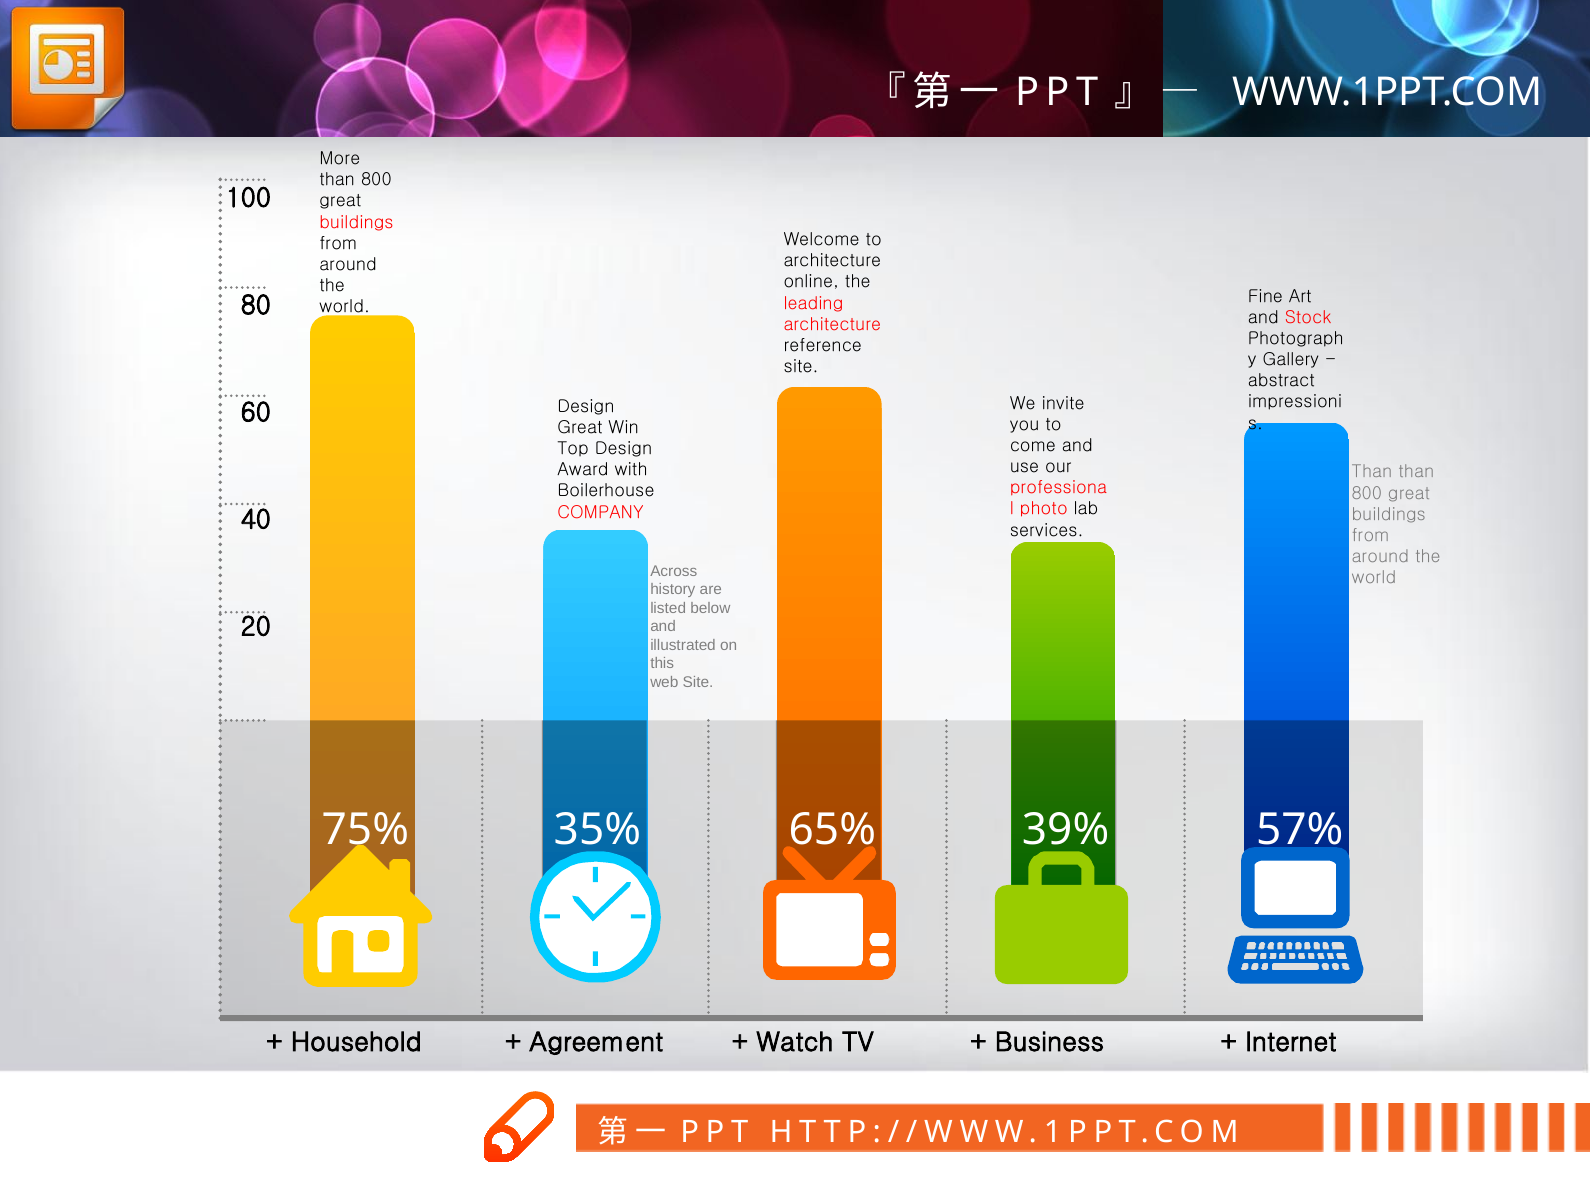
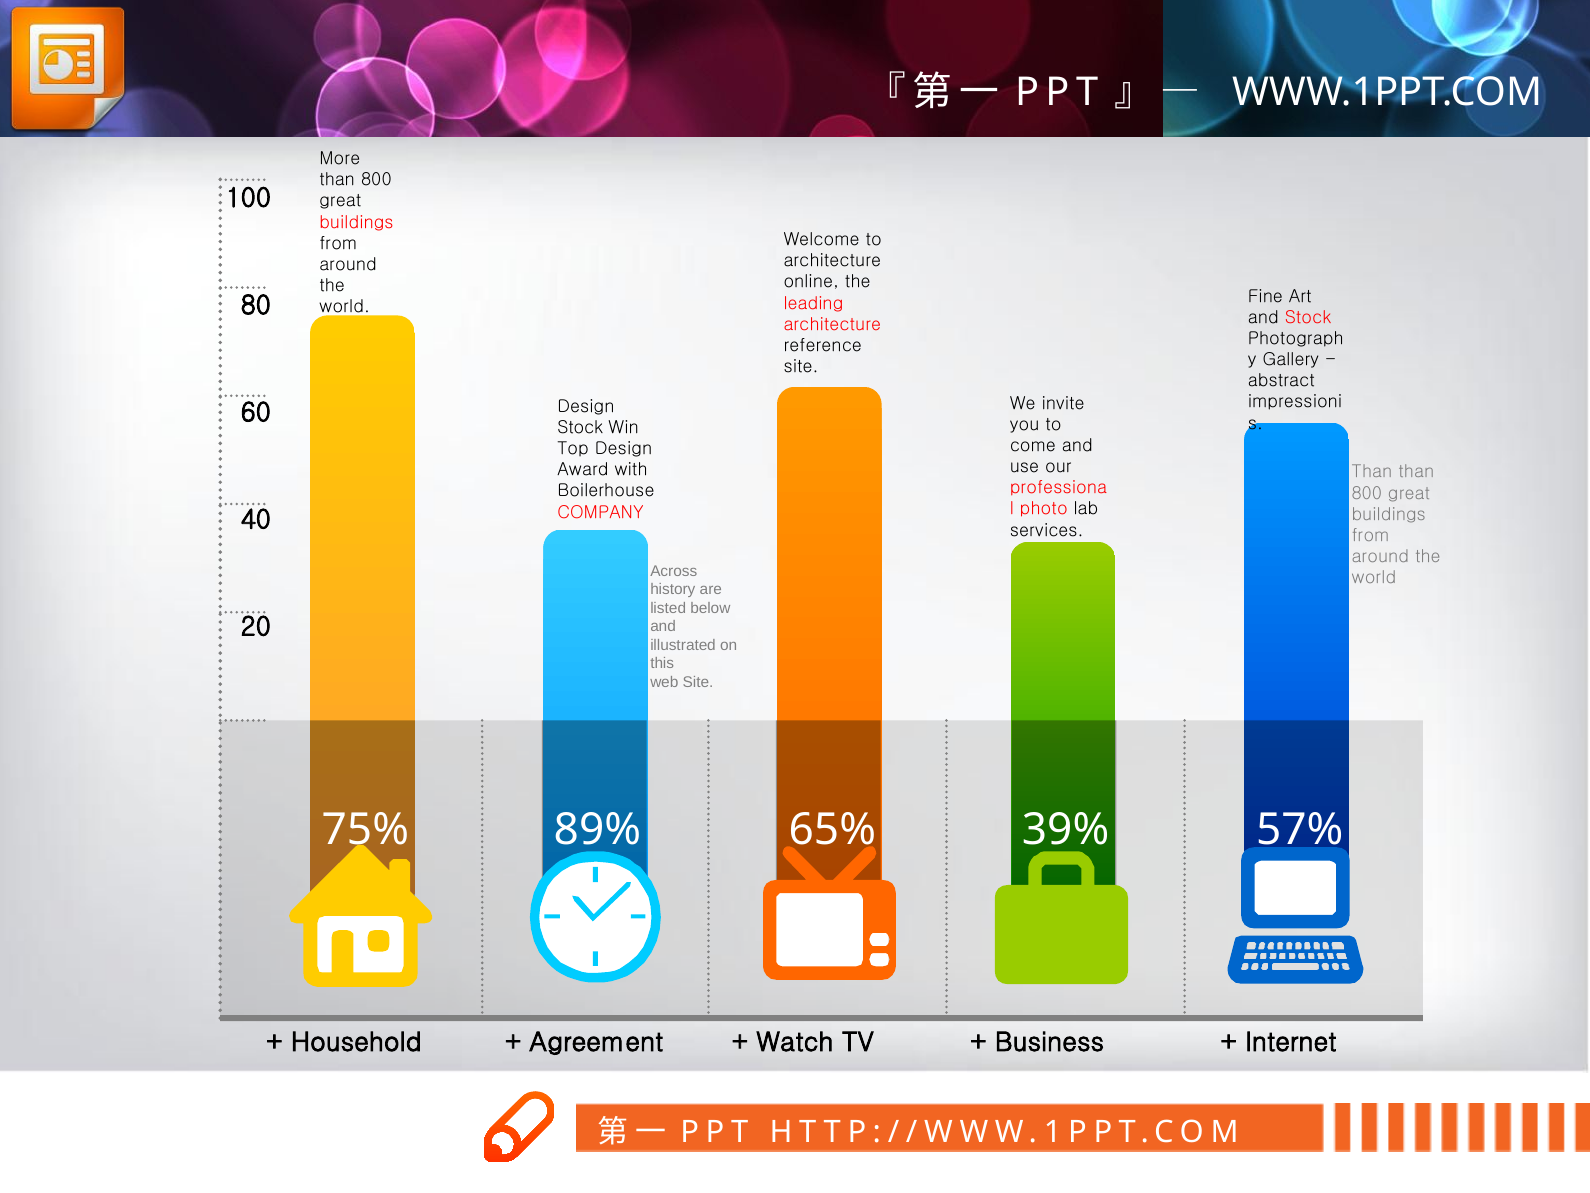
Great: Great -> Stock (580, 427)
35%: 35% -> 89% (597, 830)
